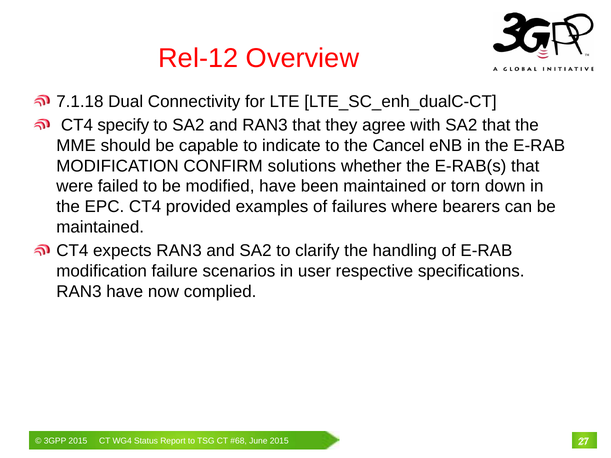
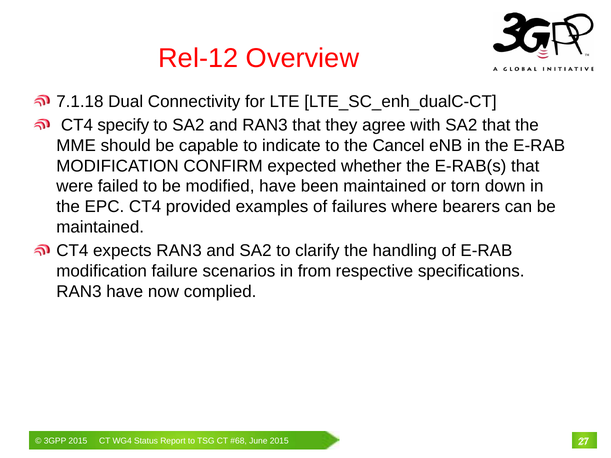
solutions: solutions -> expected (302, 166)
user: user -> from (315, 271)
